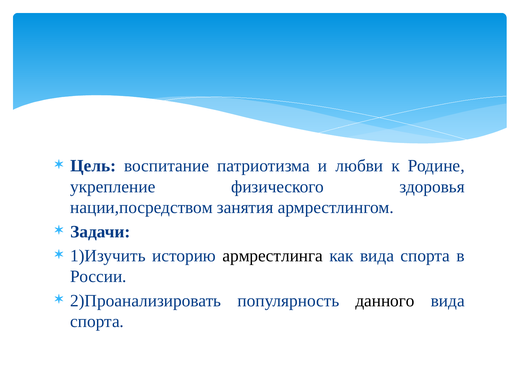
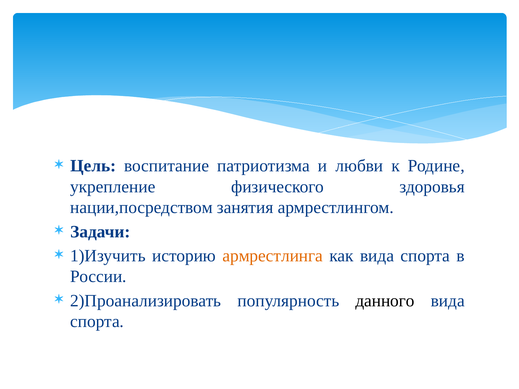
армрестлинга colour: black -> orange (273, 256)
